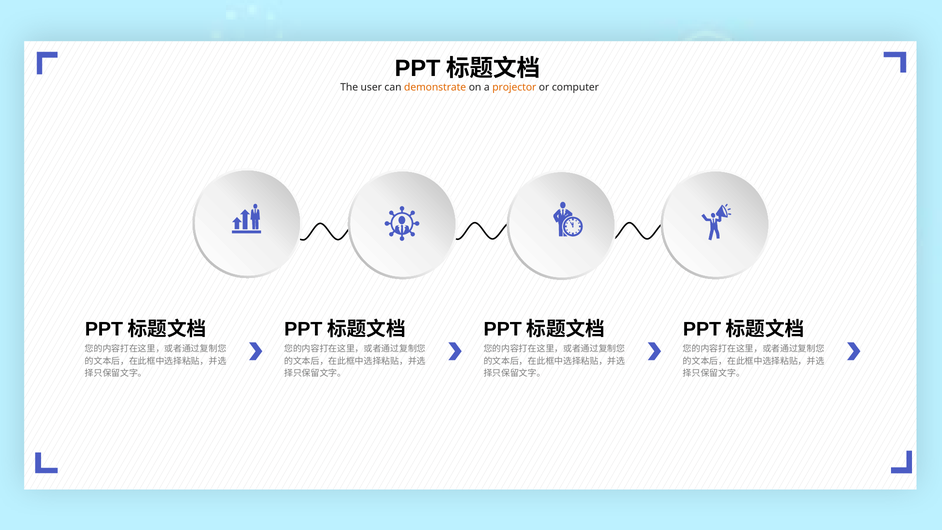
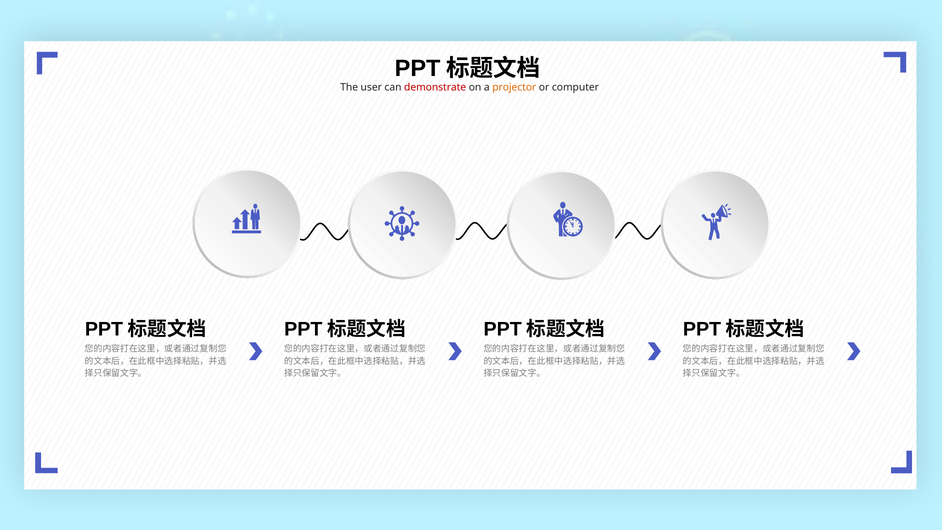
demonstrate colour: orange -> red (435, 87)
